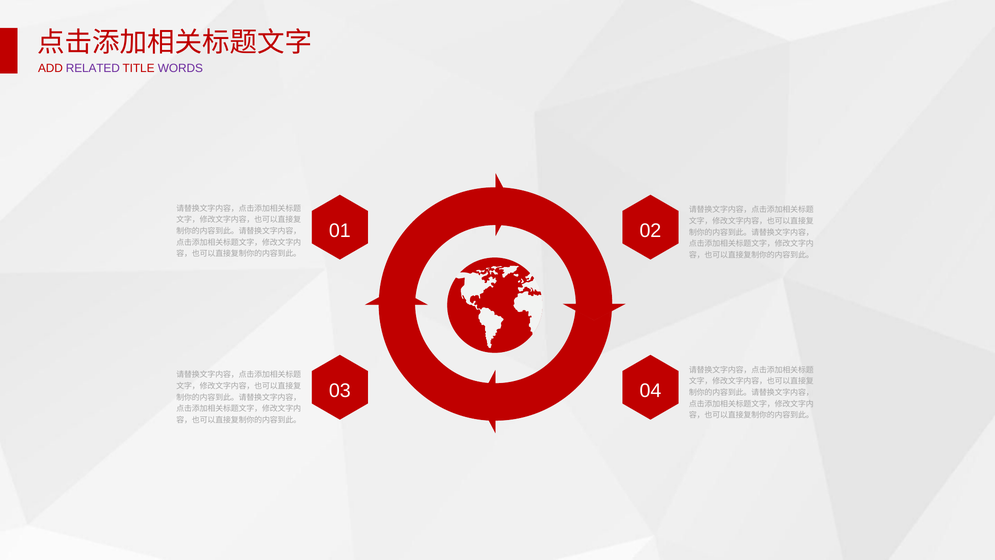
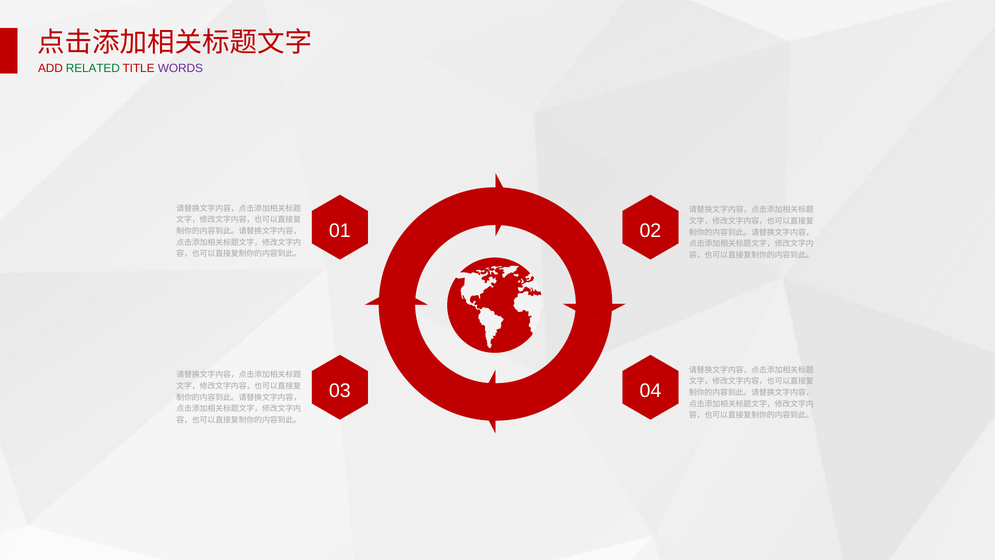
RELATED colour: purple -> green (93, 68)
